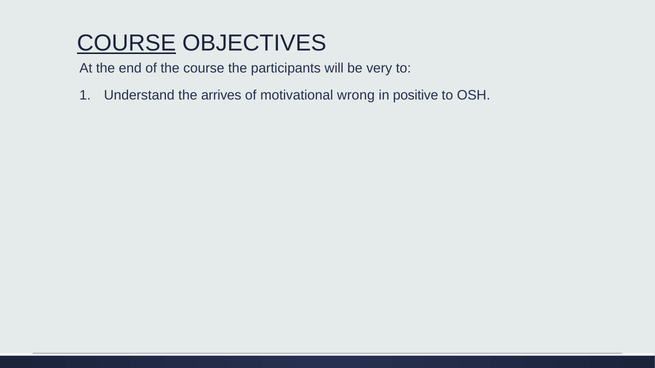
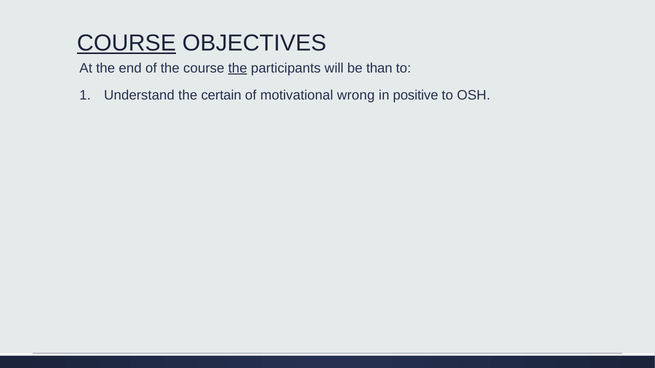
the underline: none -> present (238, 68)
very: very -> than (379, 68)
arrives: arrives -> certain (221, 95)
